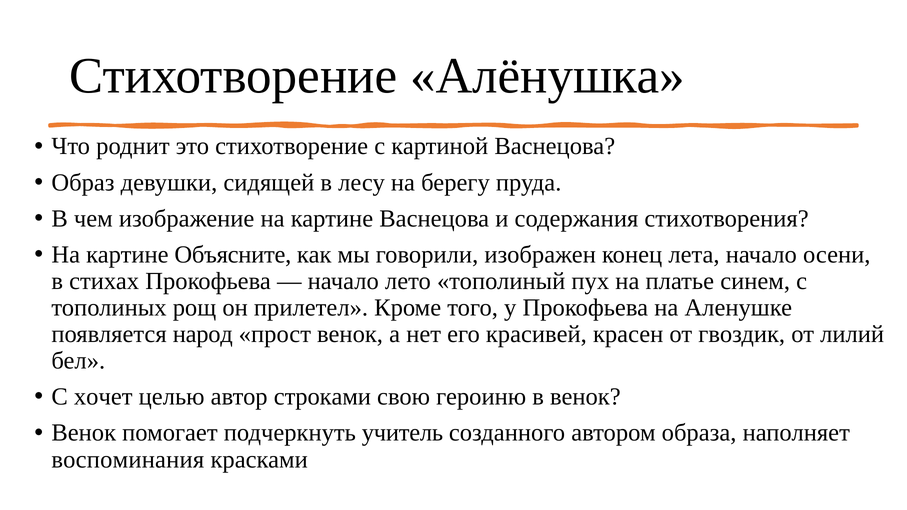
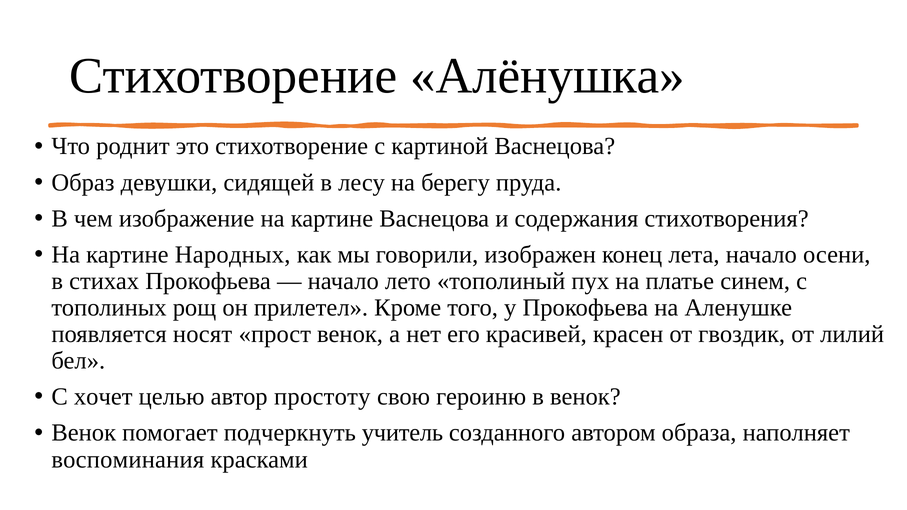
Объясните: Объясните -> Народных (233, 255)
народ: народ -> носят (203, 334)
строками: строками -> простоту (322, 397)
